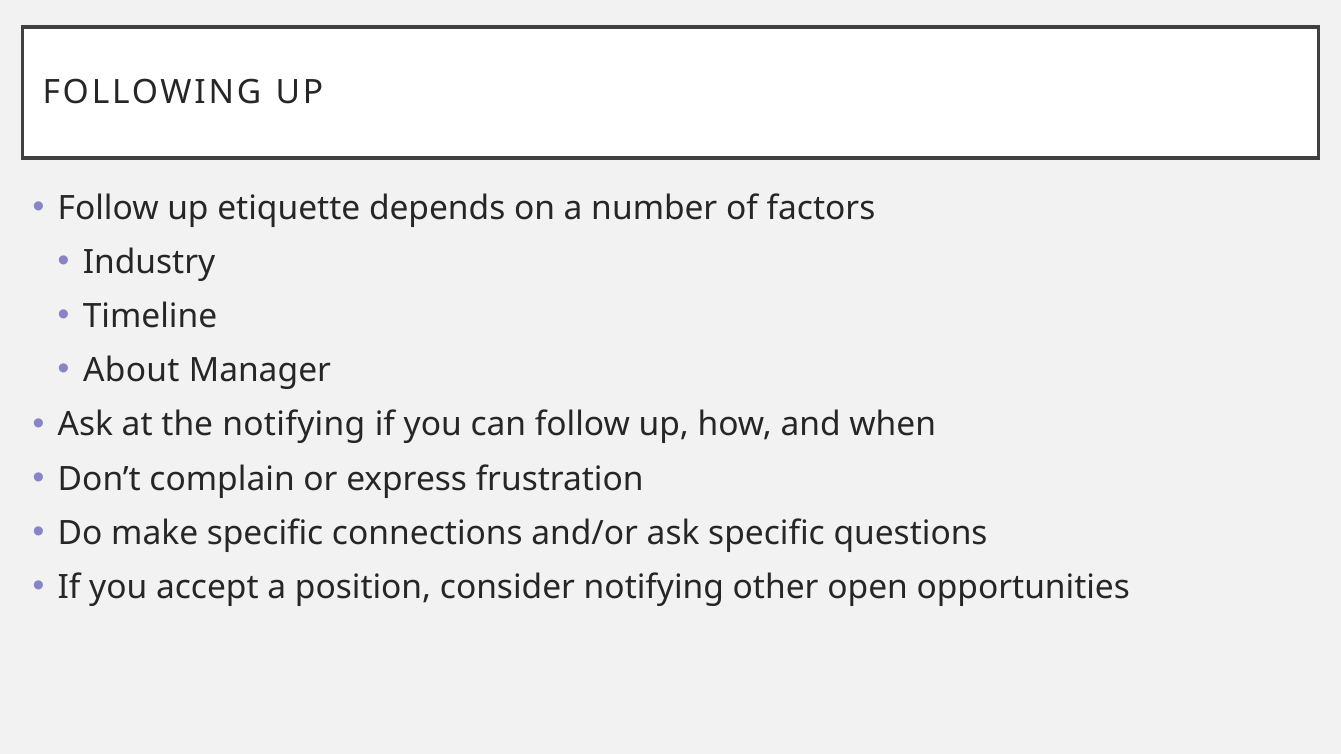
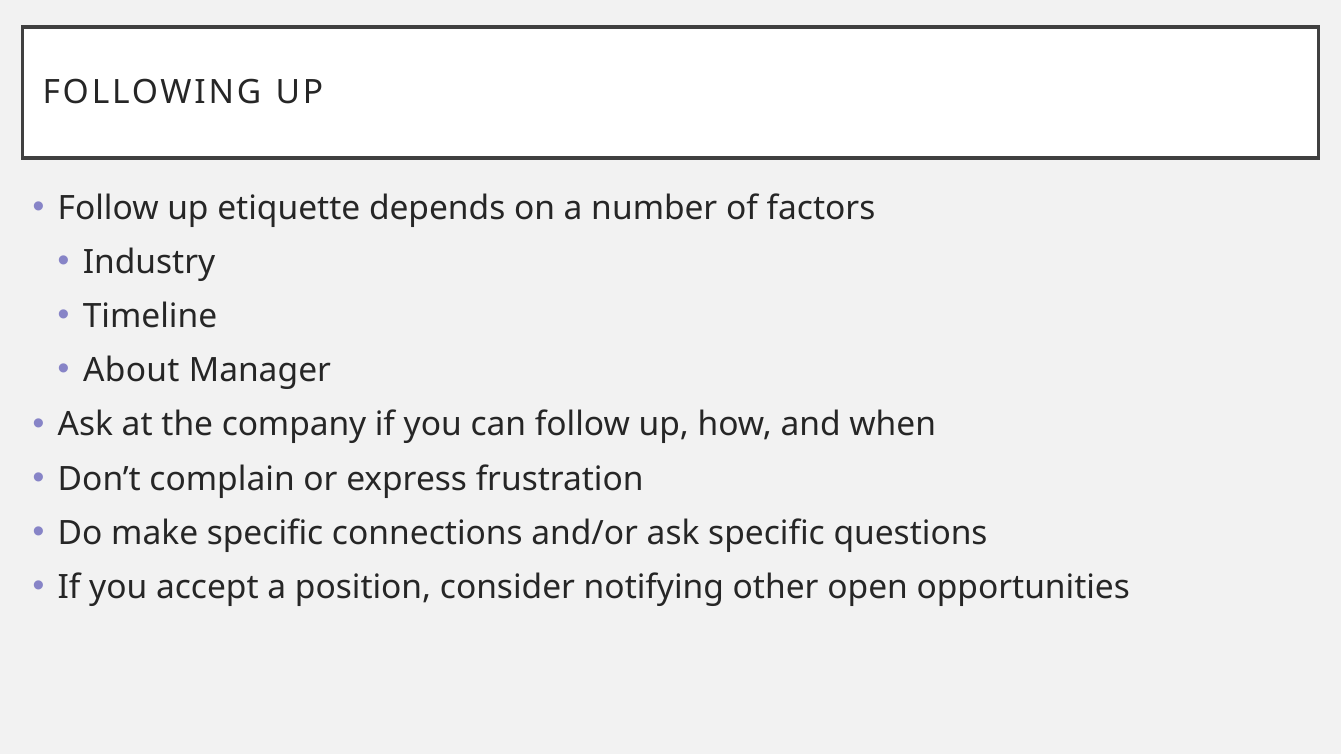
the notifying: notifying -> company (294, 425)
